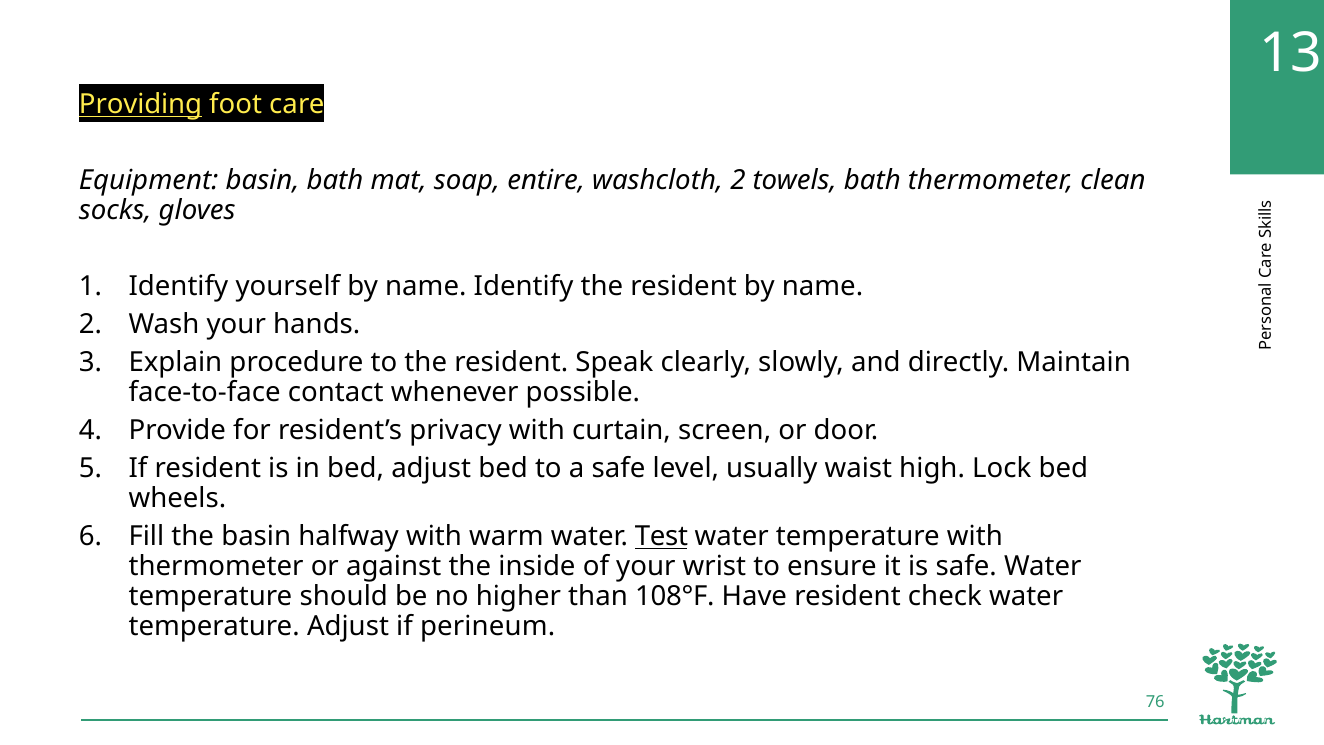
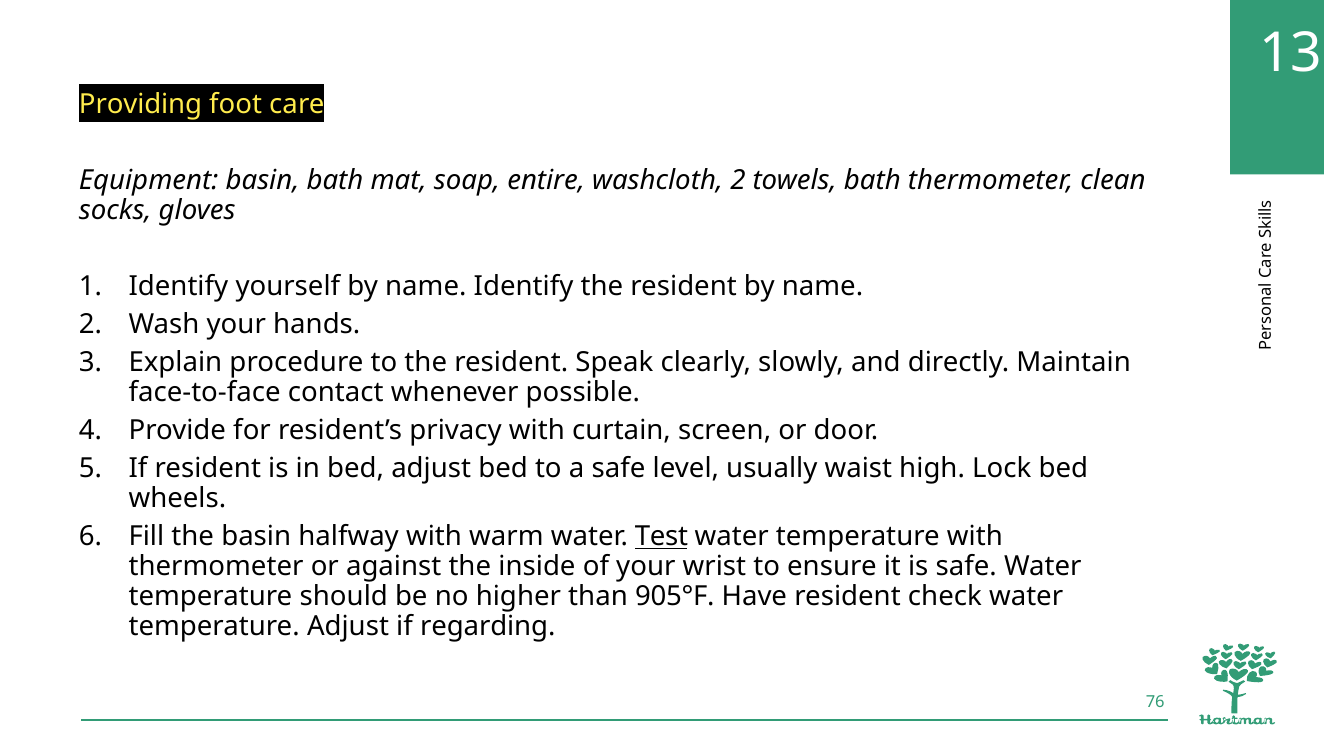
Providing underline: present -> none (141, 104)
108°F: 108°F -> 905°F (675, 596)
perineum: perineum -> regarding (488, 626)
